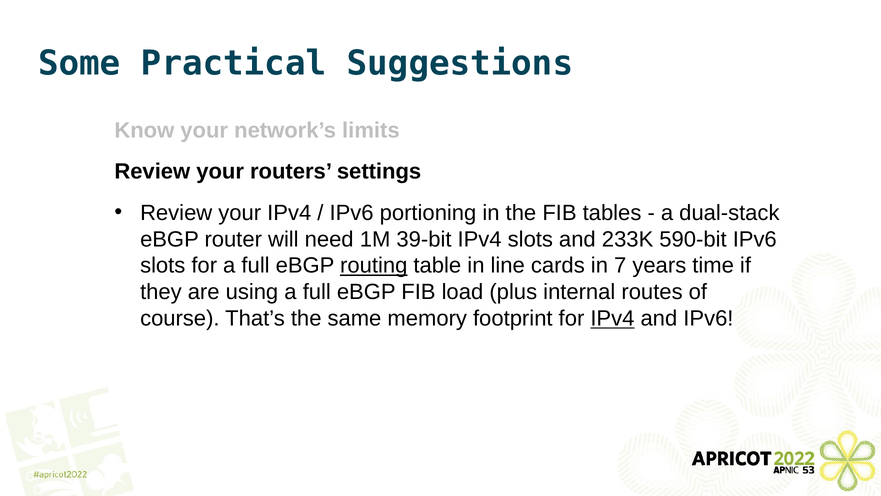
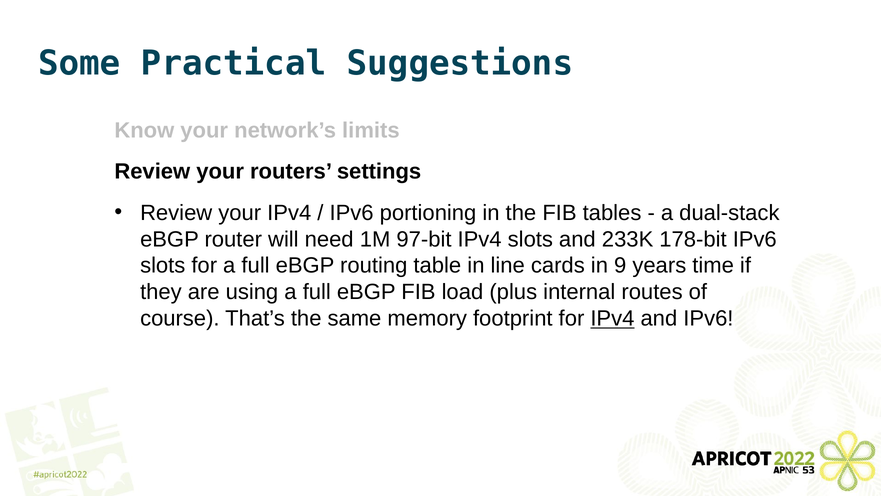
39-bit: 39-bit -> 97-bit (424, 239)
590-bit: 590-bit -> 178-bit (693, 239)
routing underline: present -> none (374, 265)
7: 7 -> 9 (620, 265)
